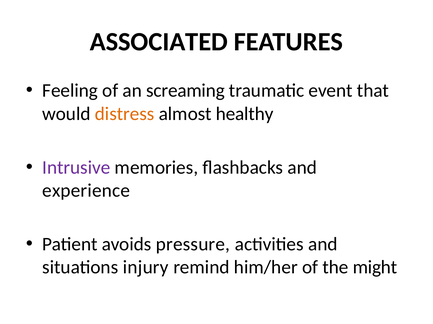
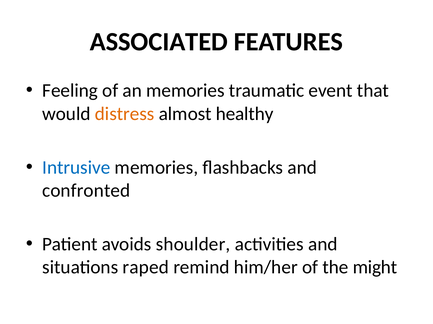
an screaming: screaming -> memories (185, 91)
Intrusive colour: purple -> blue (76, 168)
experience: experience -> confronted (86, 191)
pressure: pressure -> shoulder (193, 245)
injury: injury -> raped (146, 268)
